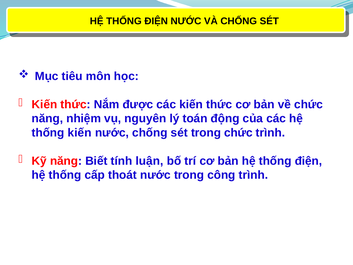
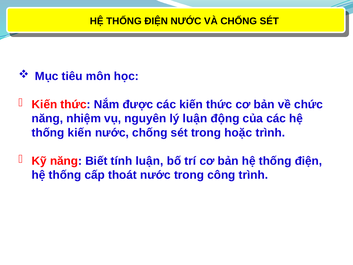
lý toán: toán -> luận (195, 118)
trong chức: chức -> hoặc (238, 133)
